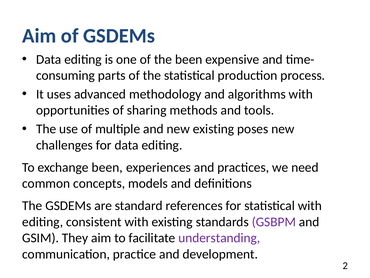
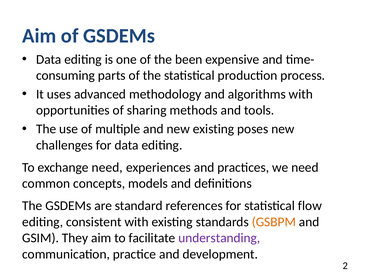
exchange been: been -> need (107, 167)
statistical with: with -> flow (310, 205)
GSBPM colour: purple -> orange (274, 222)
